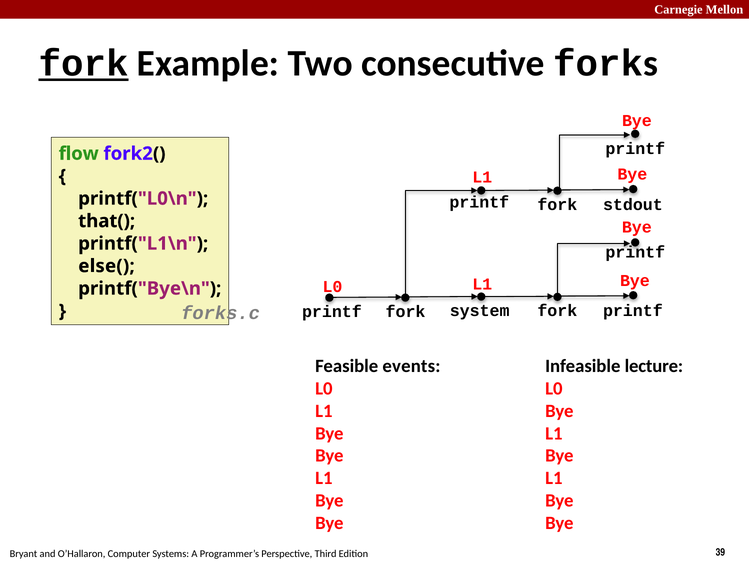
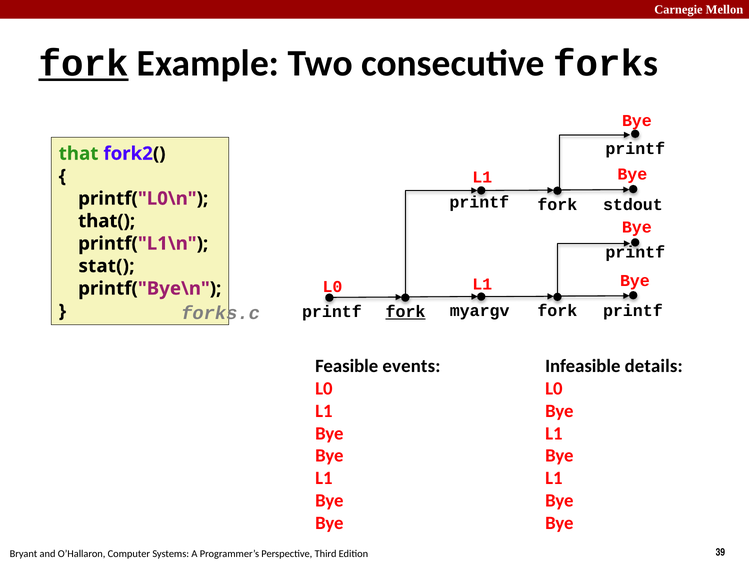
flow: flow -> that (79, 154)
else(: else( -> stat( (107, 266)
fork underline: none -> present (406, 312)
system: system -> myargv (480, 311)
lecture: lecture -> details (654, 366)
